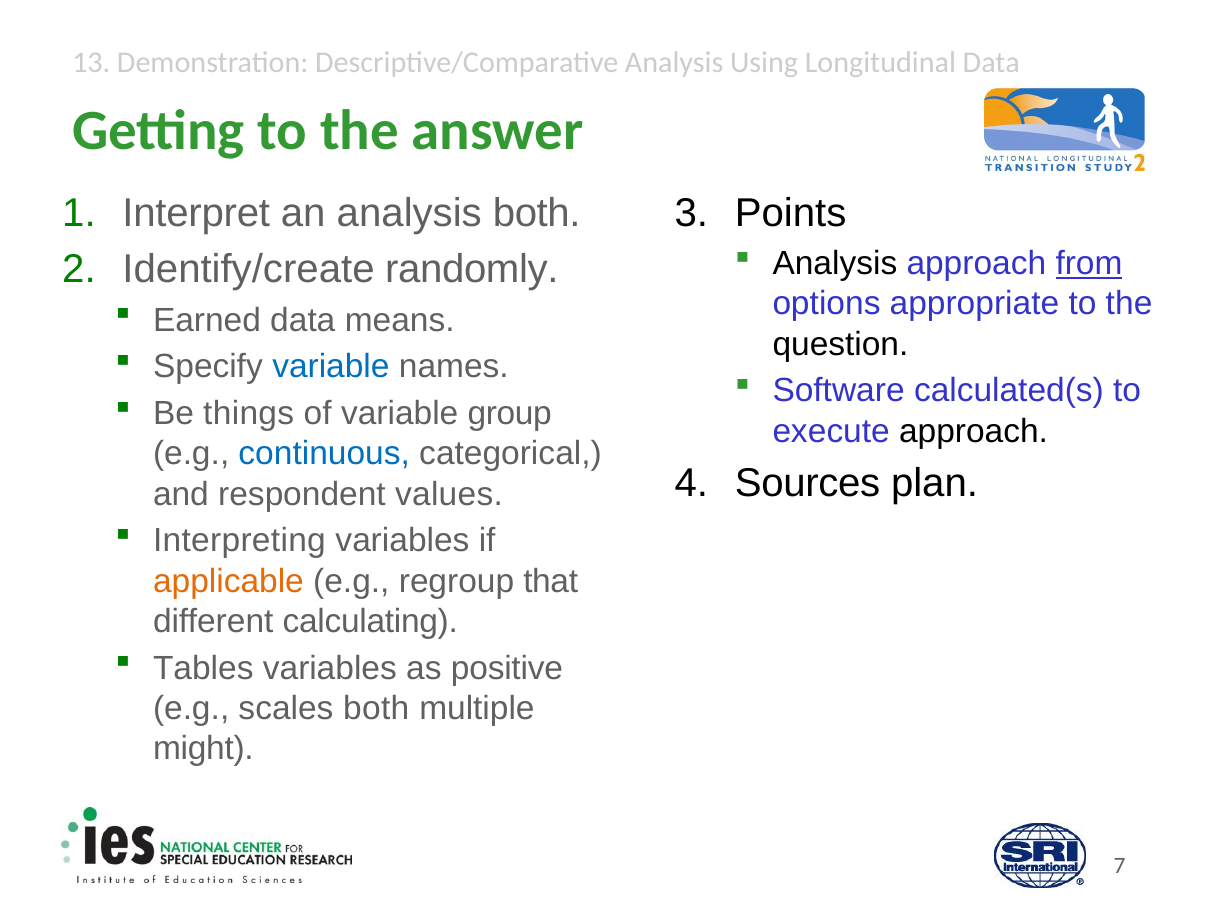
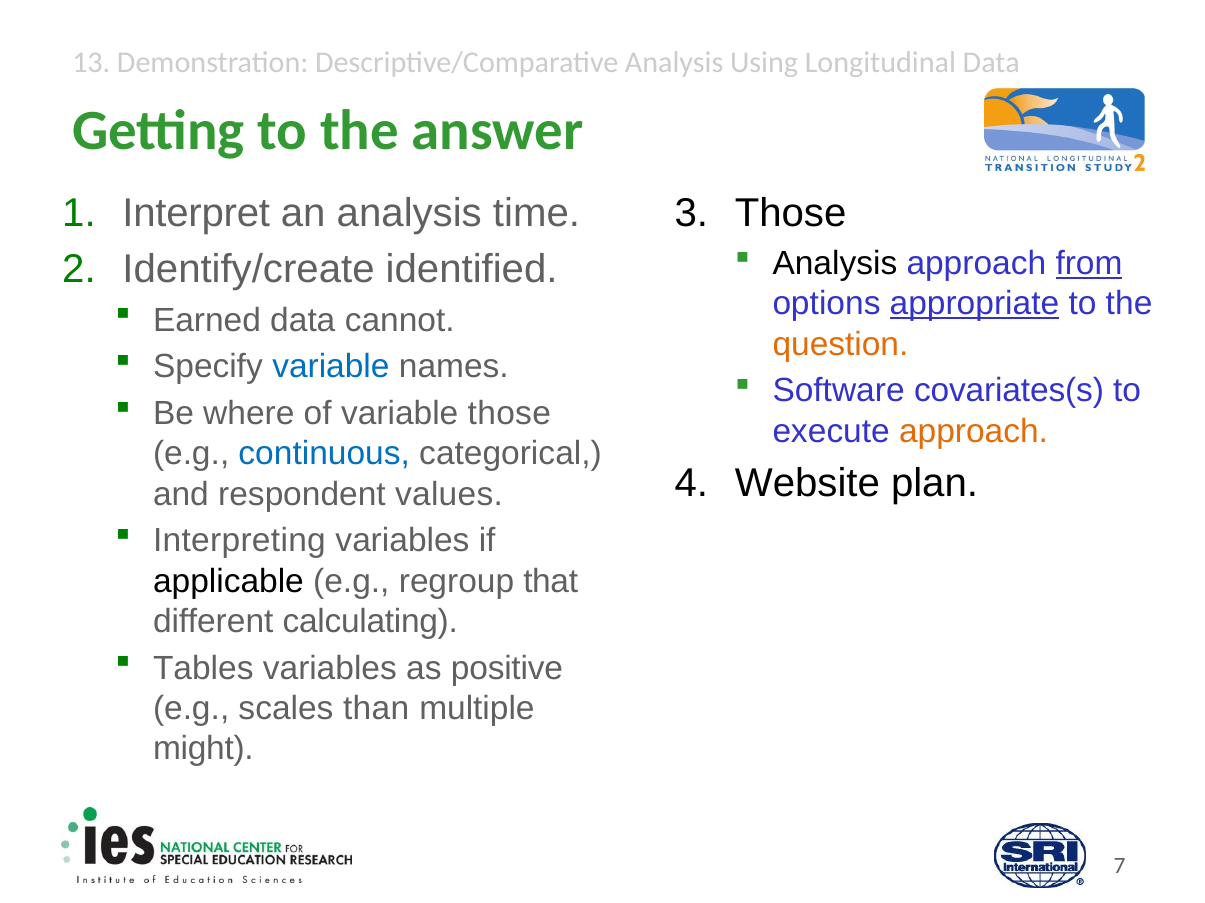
Points: Points -> Those (791, 214)
analysis both: both -> time (536, 214)
randomly: randomly -> identified (472, 270)
appropriate underline: none -> present (974, 304)
means: means -> cannot (400, 320)
question colour: black -> orange (840, 344)
calculated(s: calculated(s -> covariates(s (1009, 391)
things: things -> where (249, 414)
variable group: group -> those (509, 414)
approach colour: black -> orange (974, 431)
Sources: Sources -> Website (807, 484)
applicable colour: orange -> black (228, 581)
scales both: both -> than (376, 709)
